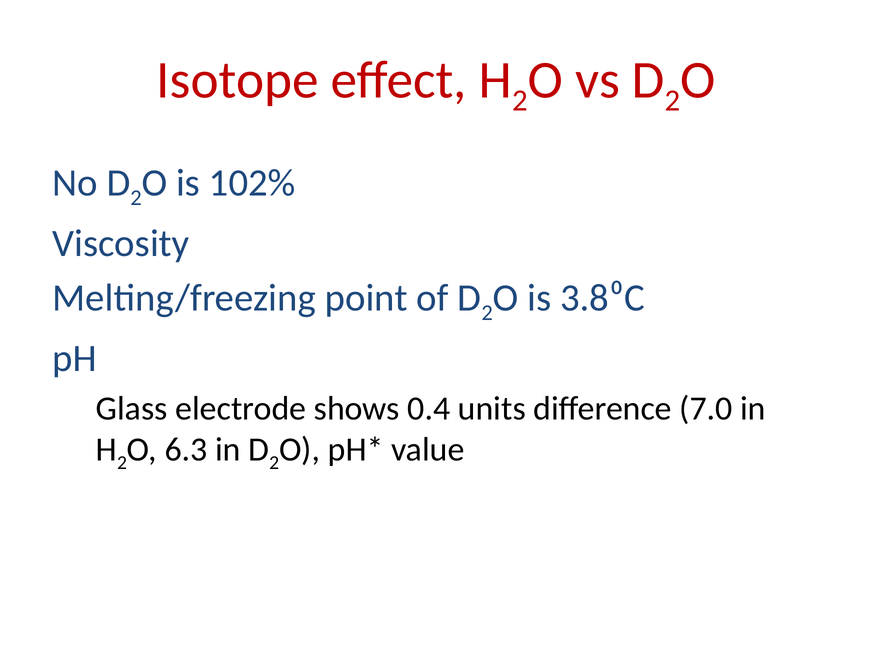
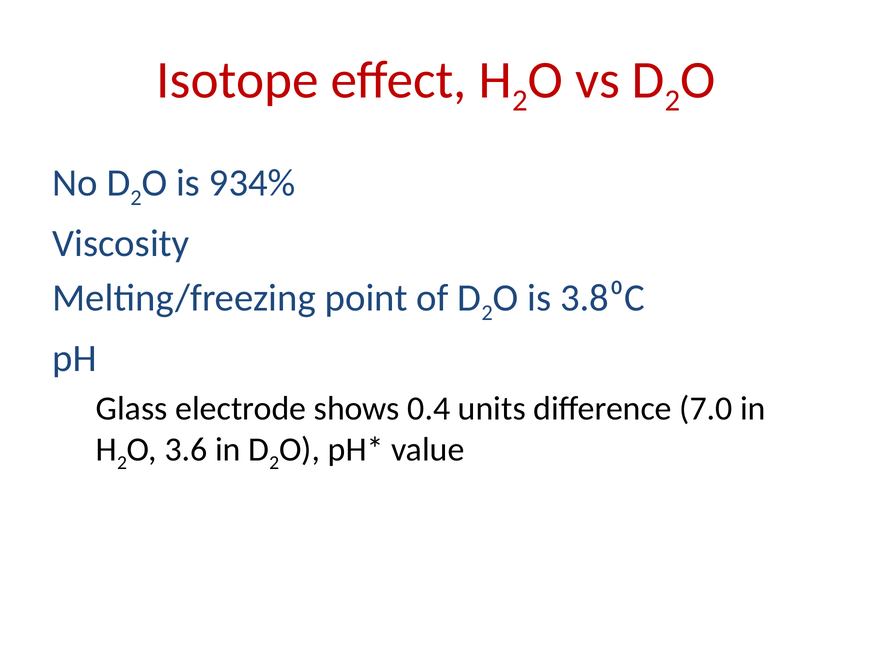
102%: 102% -> 934% (252, 183)
6.3: 6.3 -> 3.6 (186, 449)
